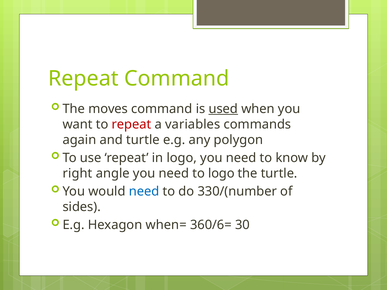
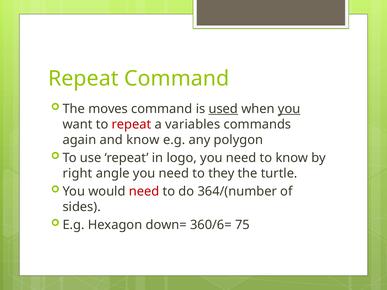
you underline: none -> present (289, 109)
and turtle: turtle -> know (143, 140)
to logo: logo -> they (221, 173)
need colour: blue -> red (144, 191)
330/(number: 330/(number -> 364/(number (237, 191)
when=: when= -> down= (166, 225)
30: 30 -> 75 (242, 225)
